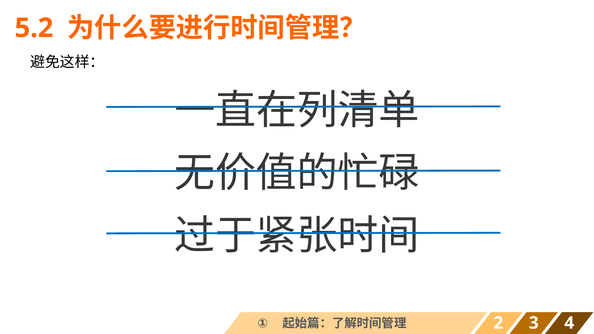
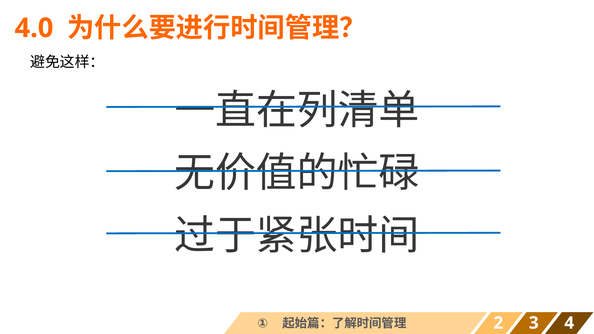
5.2: 5.2 -> 4.0 (34, 28)
